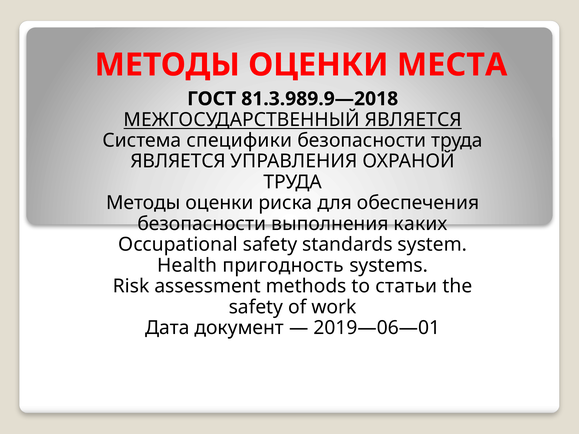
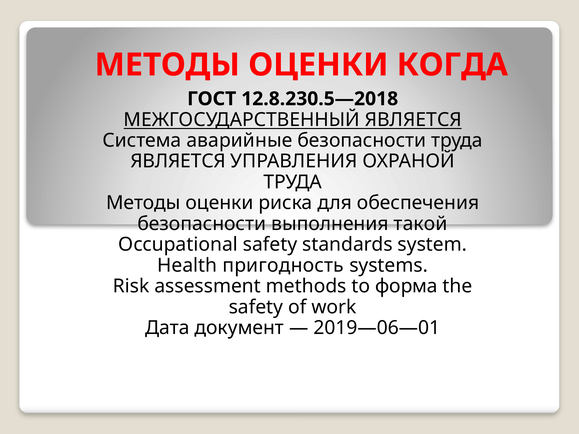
МЕСТА: МЕСТА -> КОГДА (452, 65)
81.3.989.9—2018: 81.3.989.9—2018 -> 12.8.230.5—2018 (320, 99)
специфики: специфики -> аварийные (239, 141)
каких: каких -> такой (421, 224)
статьи: статьи -> форма (406, 286)
